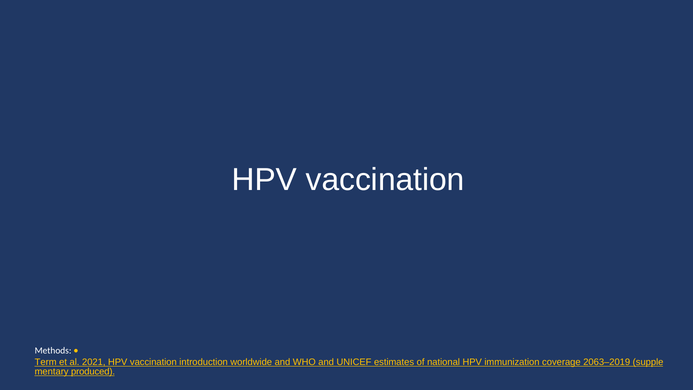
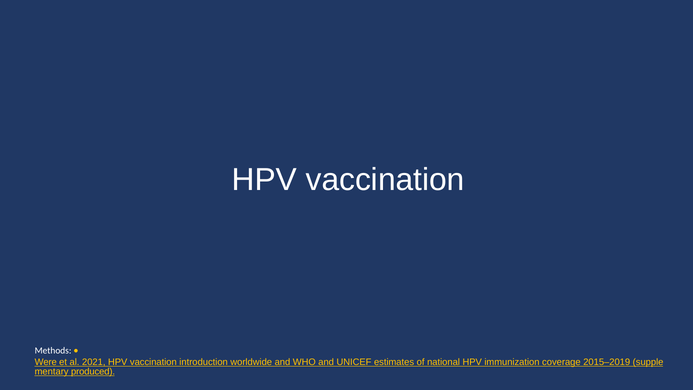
Term: Term -> Were (46, 362)
2063–2019: 2063–2019 -> 2015–2019 (607, 362)
